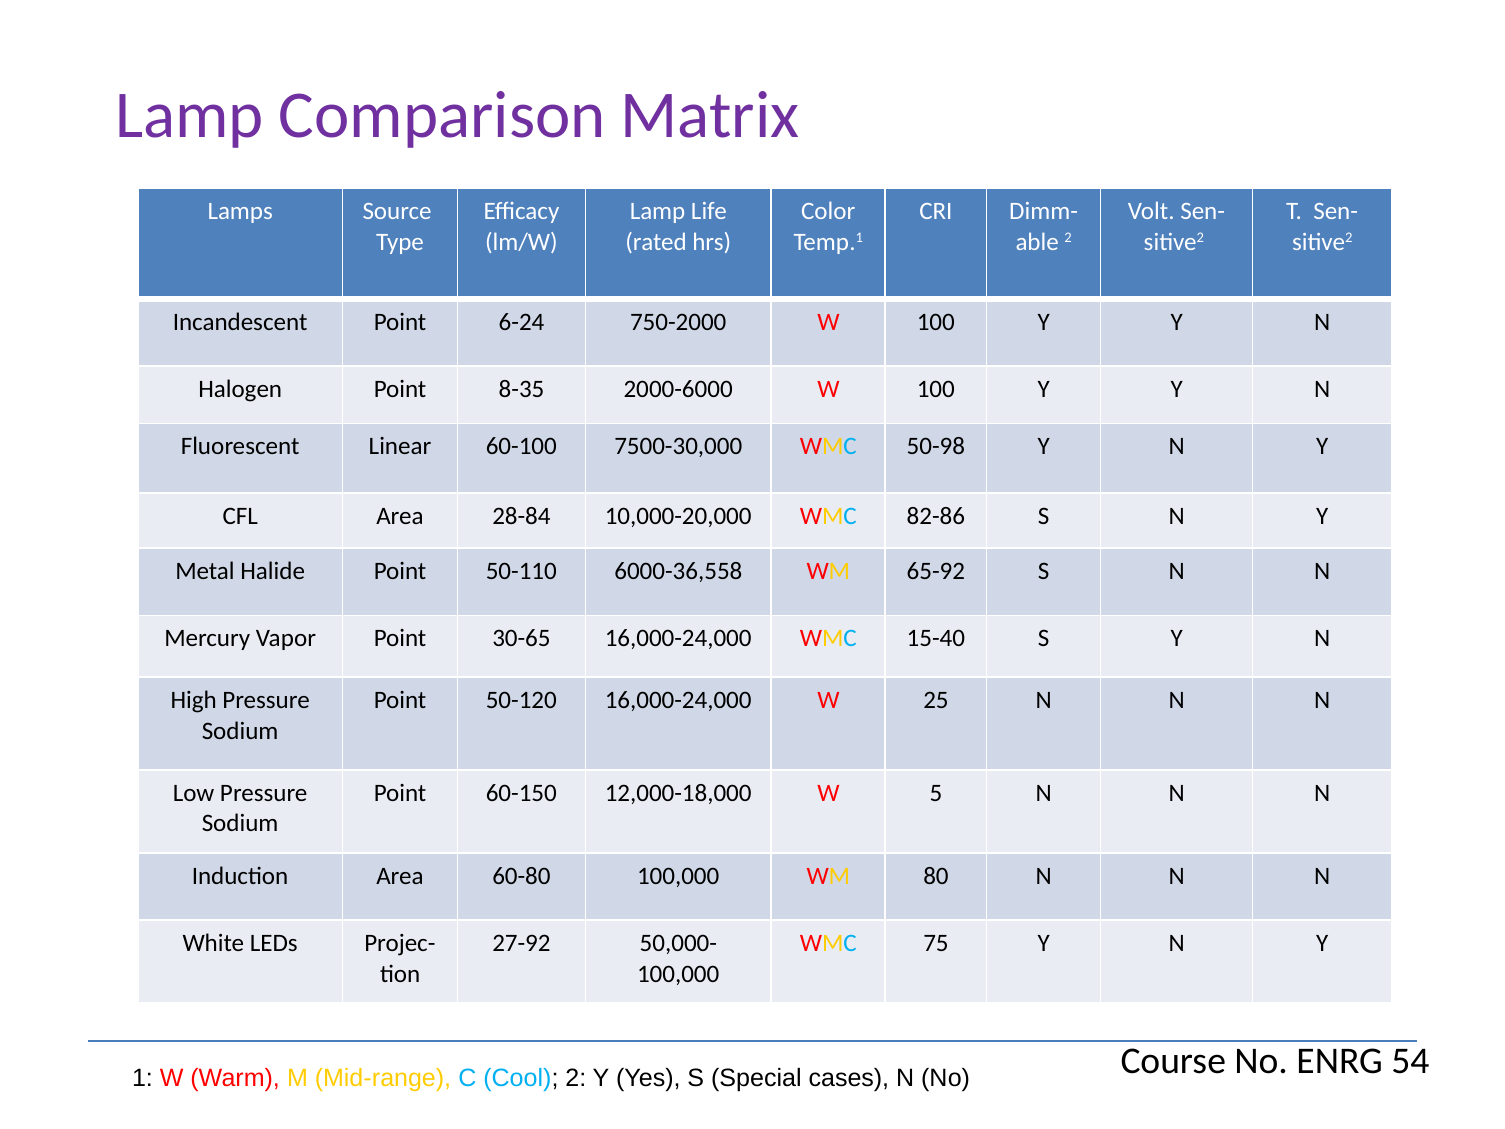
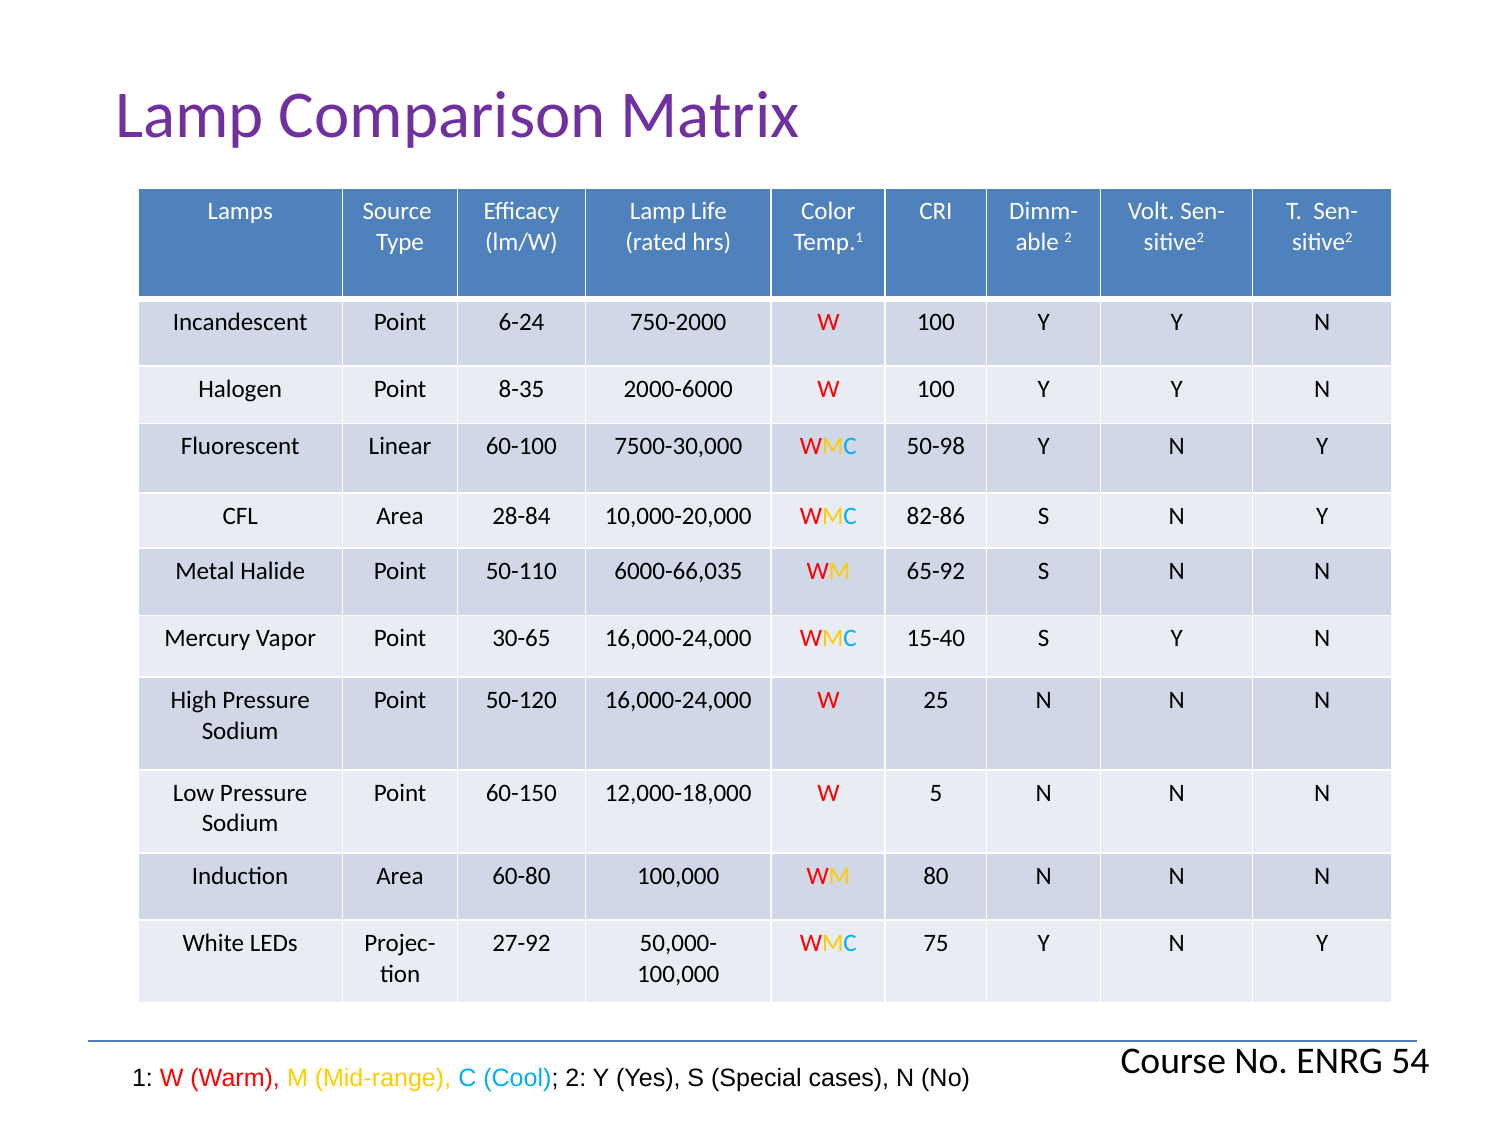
6000-36,558: 6000-36,558 -> 6000-66,035 (678, 571)
